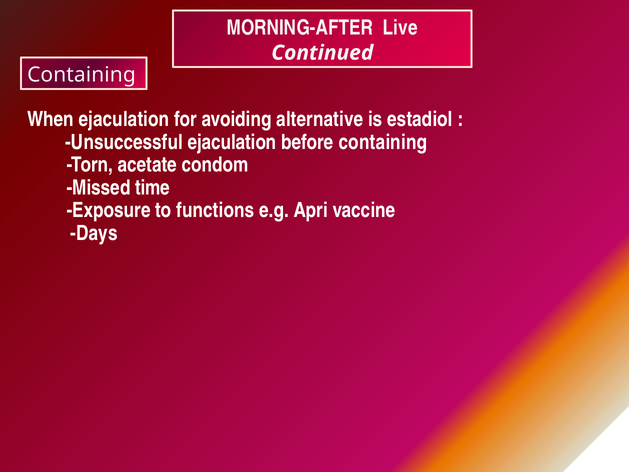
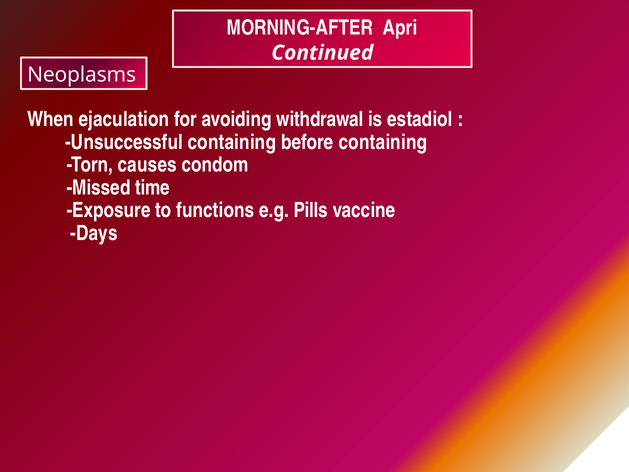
Live: Live -> Apri (400, 28)
Containing: Containing -> Neoplasms (82, 75)
alternative: alternative -> withdrawal (320, 119)
Unsuccessful ejaculation: ejaculation -> containing (232, 142)
acetate: acetate -> causes (147, 165)
Apri: Apri -> Pills (311, 210)
